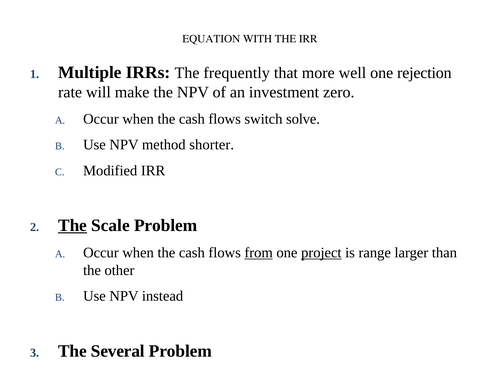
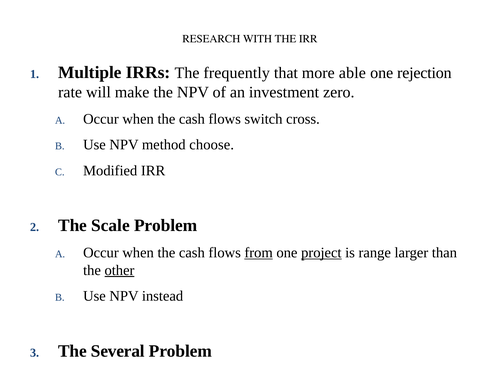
EQUATION: EQUATION -> RESEARCH (211, 39)
well: well -> able (352, 73)
solve: solve -> cross (303, 119)
shorter: shorter -> choose (212, 145)
The underline: present -> none (73, 225)
other underline: none -> present (119, 270)
